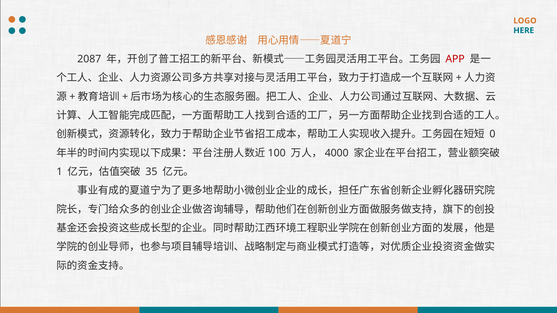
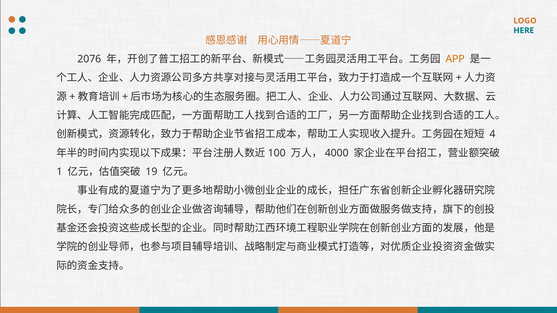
2087: 2087 -> 2076 (89, 59)
APP colour: red -> orange (455, 59)
0: 0 -> 4 (492, 134)
35: 35 -> 19 (151, 172)
